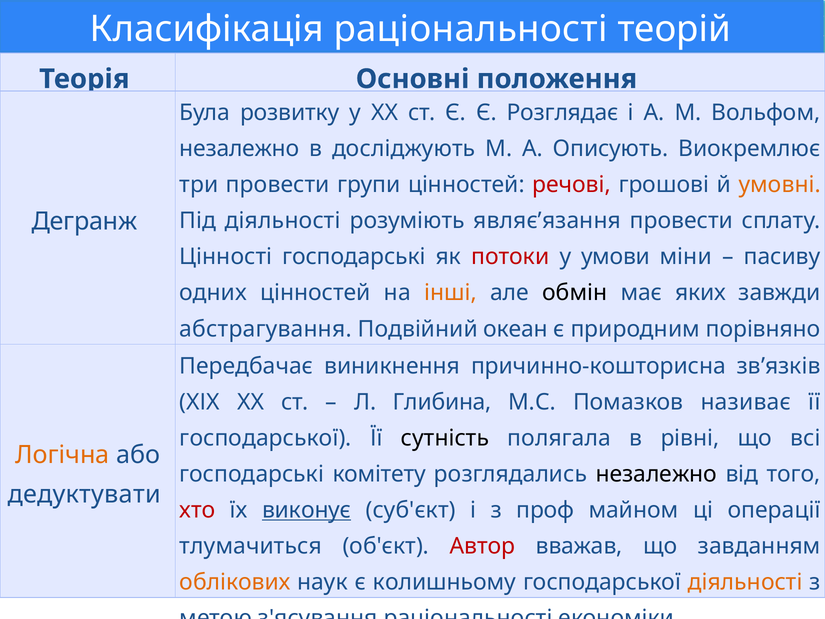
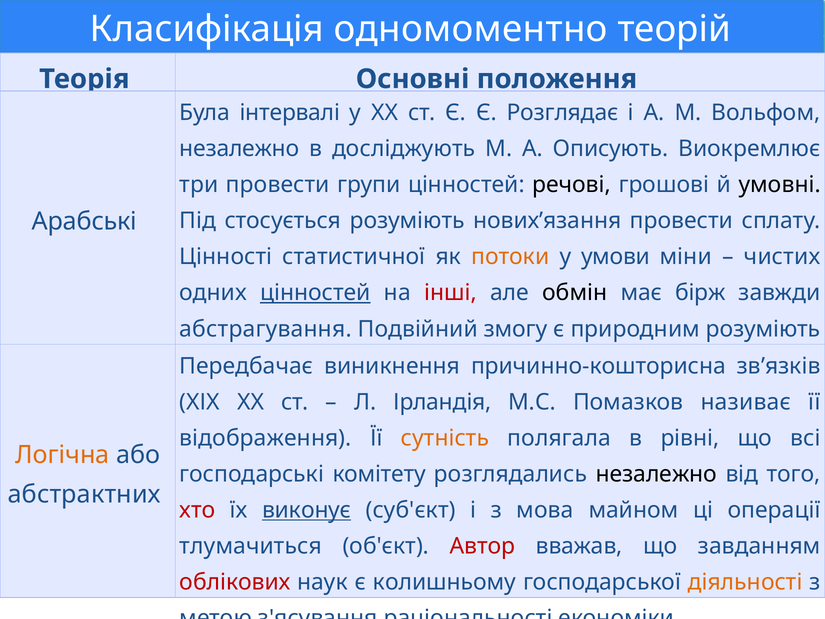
Класифікація раціональності: раціональності -> одномоментно (471, 29)
розвитку: розвитку -> інтервалі (290, 113)
речові colour: red -> black (572, 185)
умовні colour: orange -> black (780, 185)
Під діяльності: діяльності -> стосується (283, 221)
являє’язання: являє’язання -> нових’язання (547, 221)
Дегранж: Дегранж -> Арабські (84, 222)
Цінності господарські: господарські -> статистичної (354, 257)
потоки colour: red -> orange (510, 257)
пасиву: пасиву -> чистих (782, 257)
цінностей underline: none -> present (315, 293)
інші colour: orange -> red (450, 293)
яких: яких -> бірж (700, 293)
океан: океан -> змогу (516, 329)
природним порівняно: порівняно -> розуміють (763, 329)
Глибина: Глибина -> Ірландія (442, 402)
господарської: господарської -> відображення (266, 438)
сутність colour: black -> orange (445, 438)
дедуктувати: дедуктувати -> абстрактних (84, 494)
проф: проф -> мова (545, 510)
облікових colour: orange -> red (235, 582)
